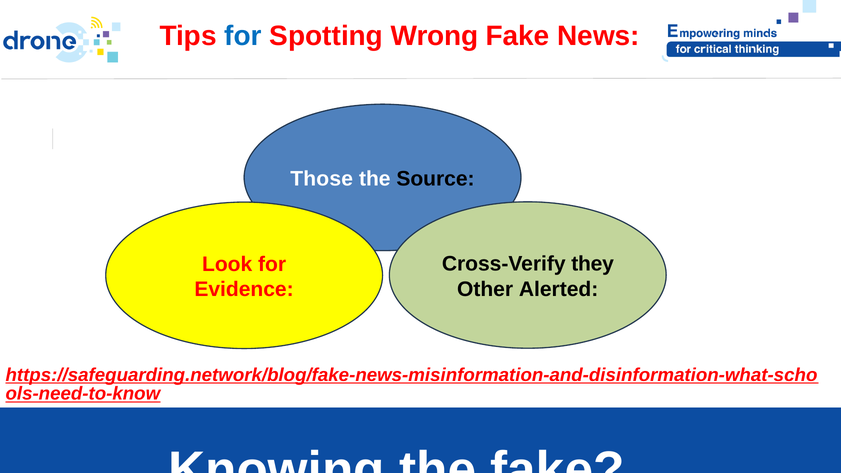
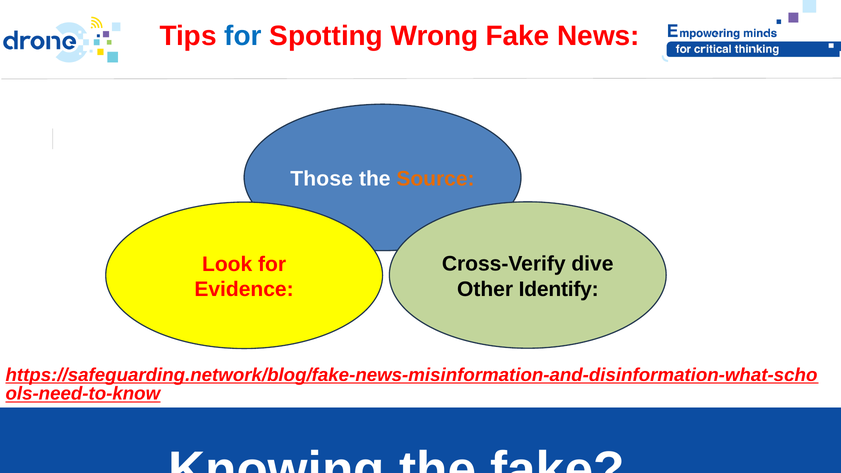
Source colour: black -> orange (436, 179)
they: they -> dive (592, 264)
Alerted: Alerted -> Identify (559, 289)
